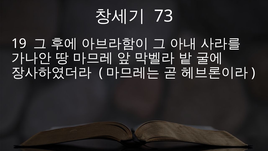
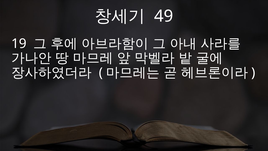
73: 73 -> 49 (164, 16)
